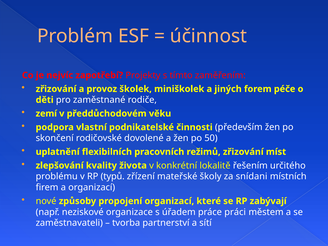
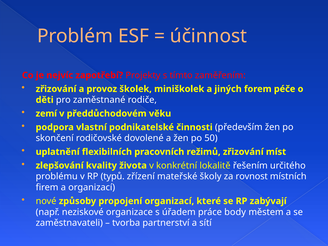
snídani: snídani -> rovnost (252, 176)
práci: práci -> body (235, 212)
